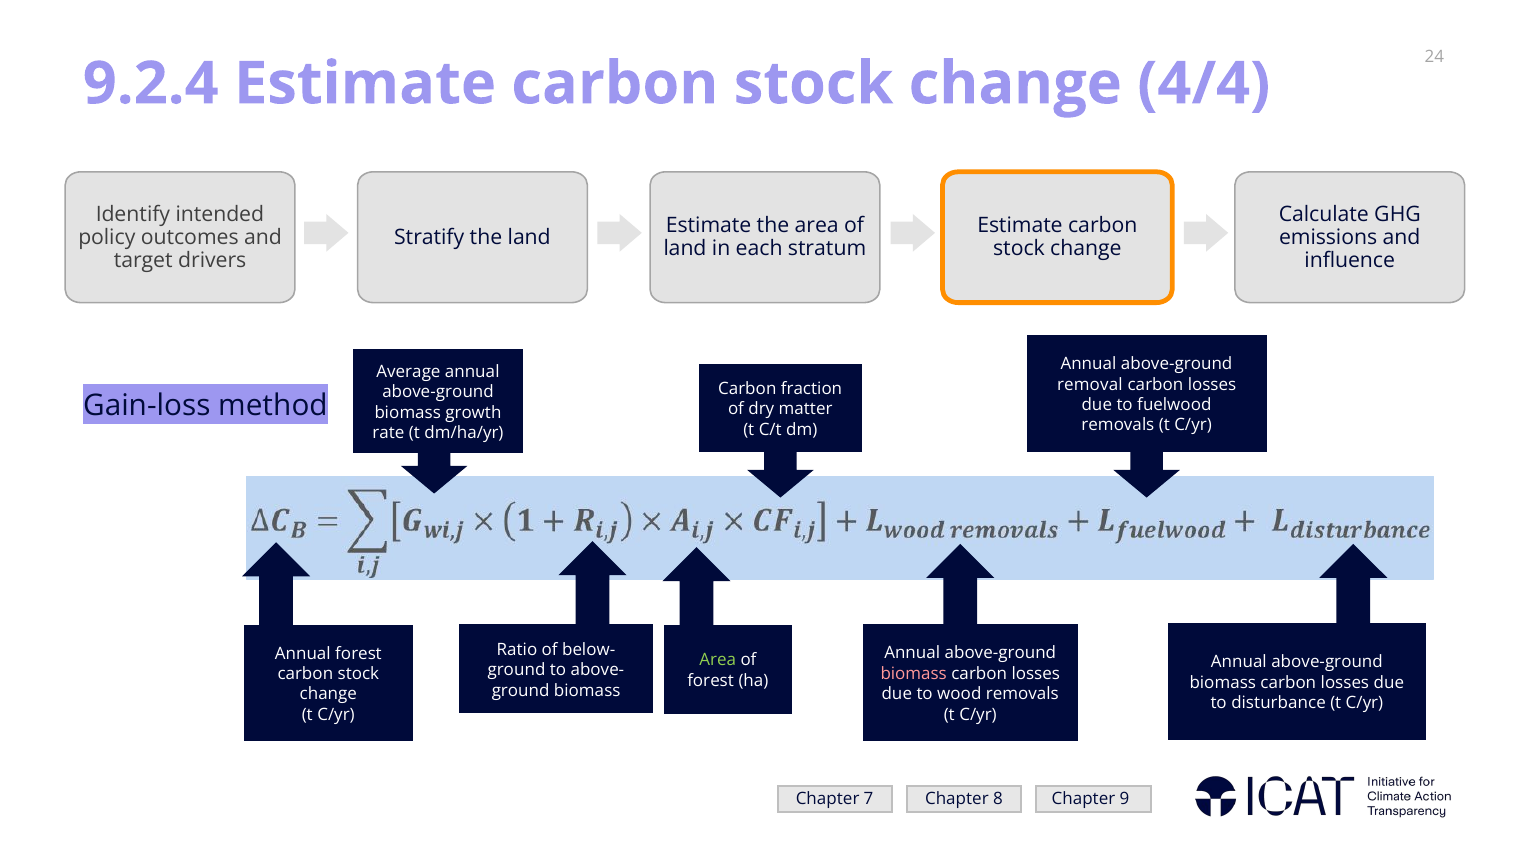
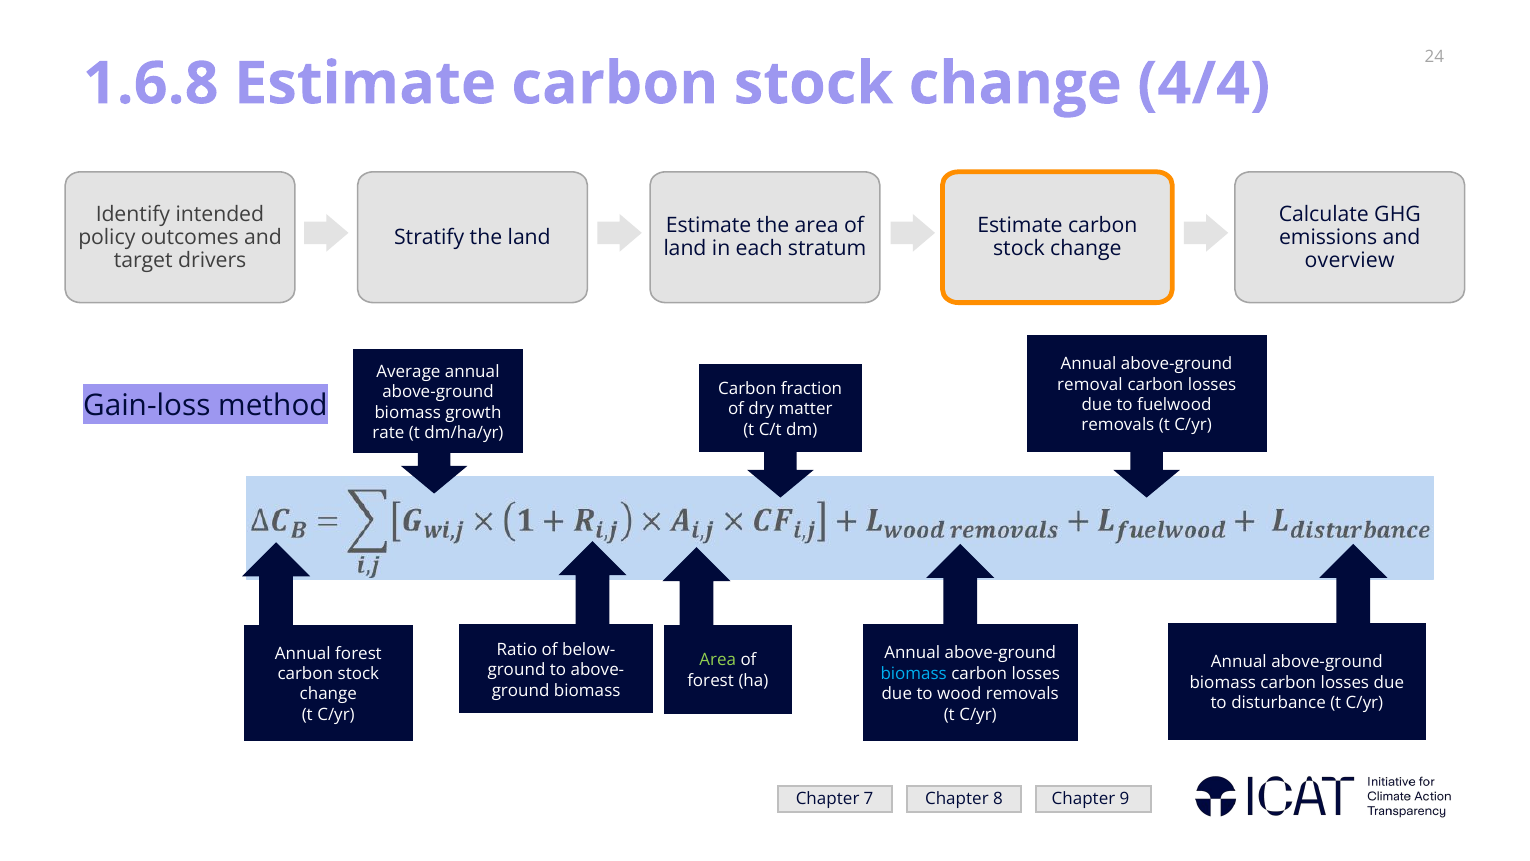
9.2.4: 9.2.4 -> 1.6.8 (151, 84)
influence: influence -> overview (1350, 260)
biomass colour: pink -> light blue (914, 673)
